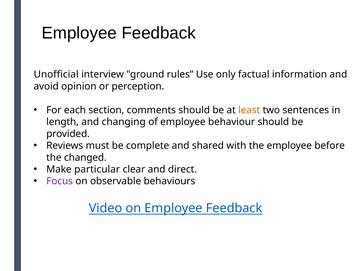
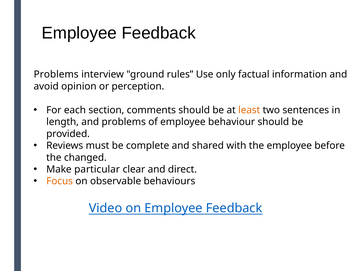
Unofficial: Unofficial -> Problems (56, 74)
and changing: changing -> problems (124, 122)
Focus colour: purple -> orange (60, 181)
